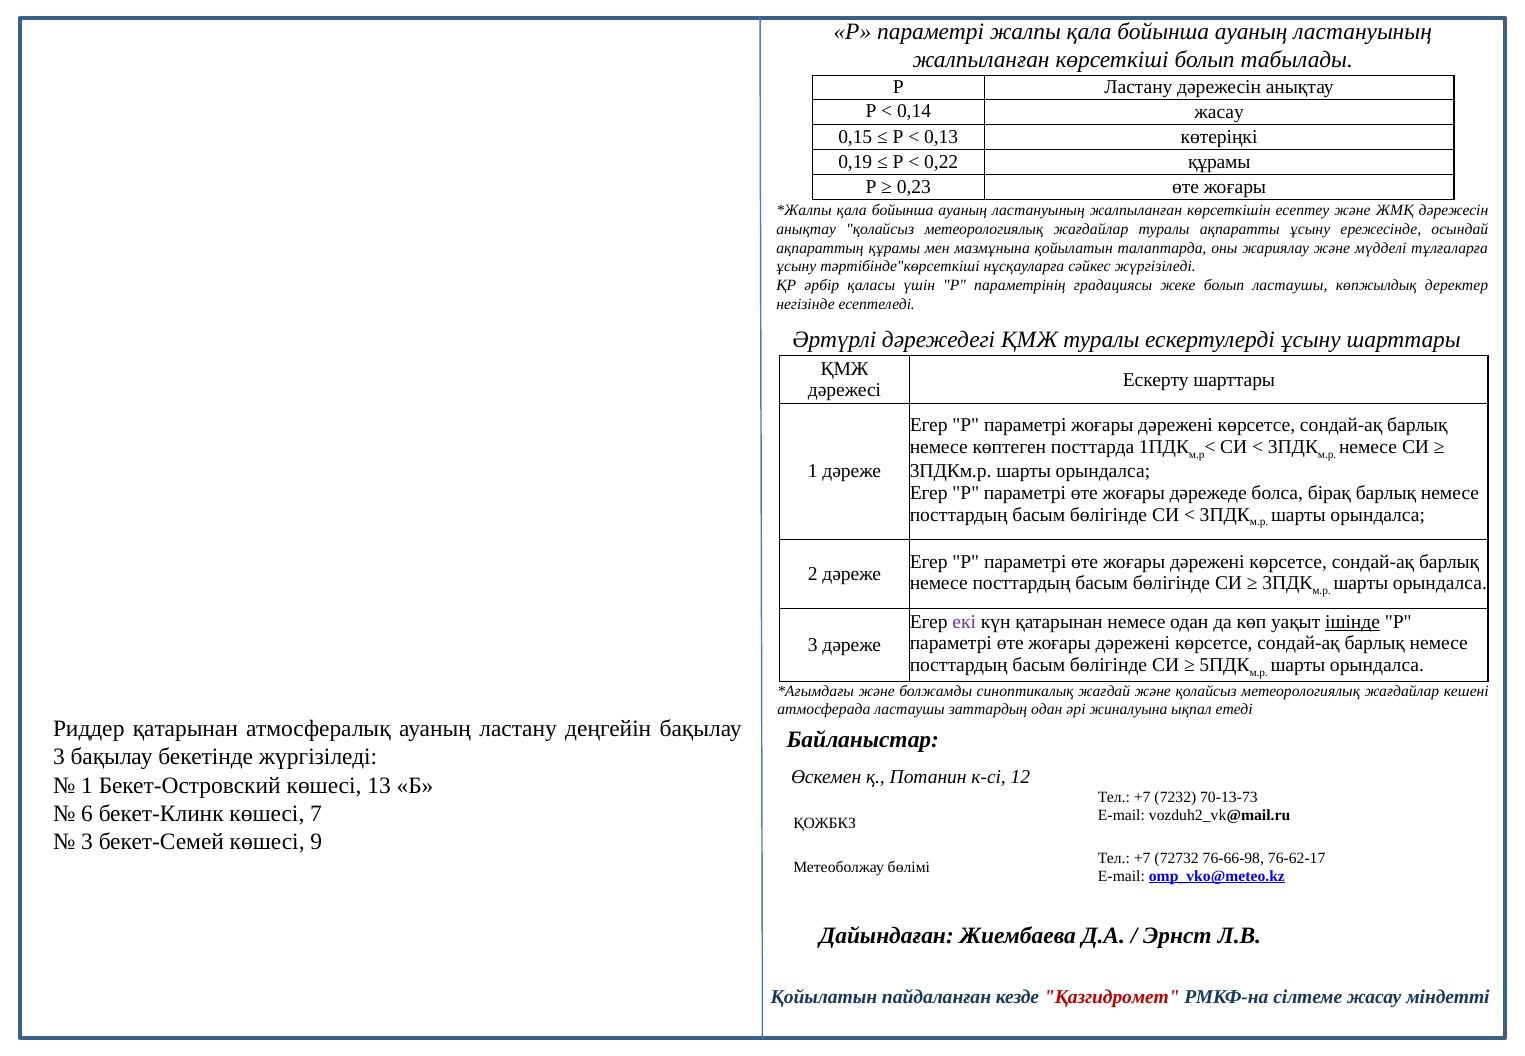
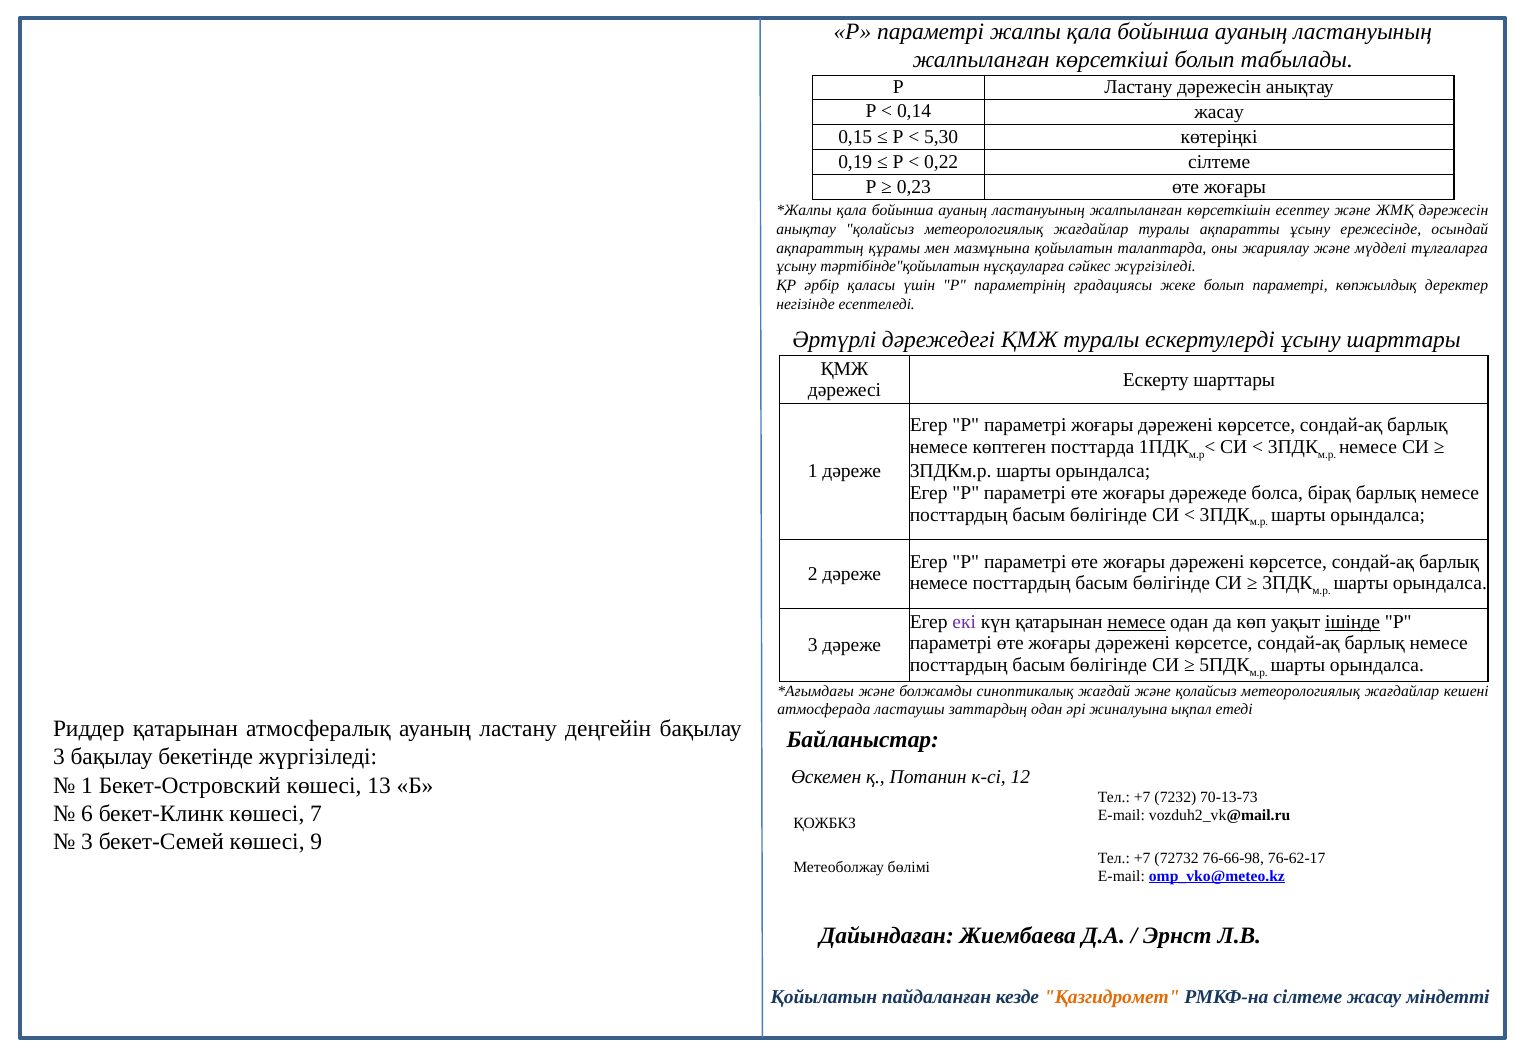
0,13: 0,13 -> 5,30 (941, 137)
0,22 құрамы: құрамы -> сілтеме (1219, 162)
тәртібінде"көрсеткіші: тәртібінде"көрсеткіші -> тәртібінде"қойылатын (900, 267)
болып ластаушы: ластаушы -> параметрі (1290, 285)
немесе underline: none -> present (1136, 622)
Қазгидромет colour: red -> orange (1112, 996)
